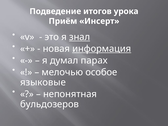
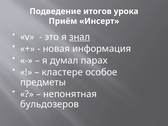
информация underline: present -> none (102, 49)
мелочью: мелочью -> кластере (62, 72)
языковые: языковые -> предметы (43, 82)
